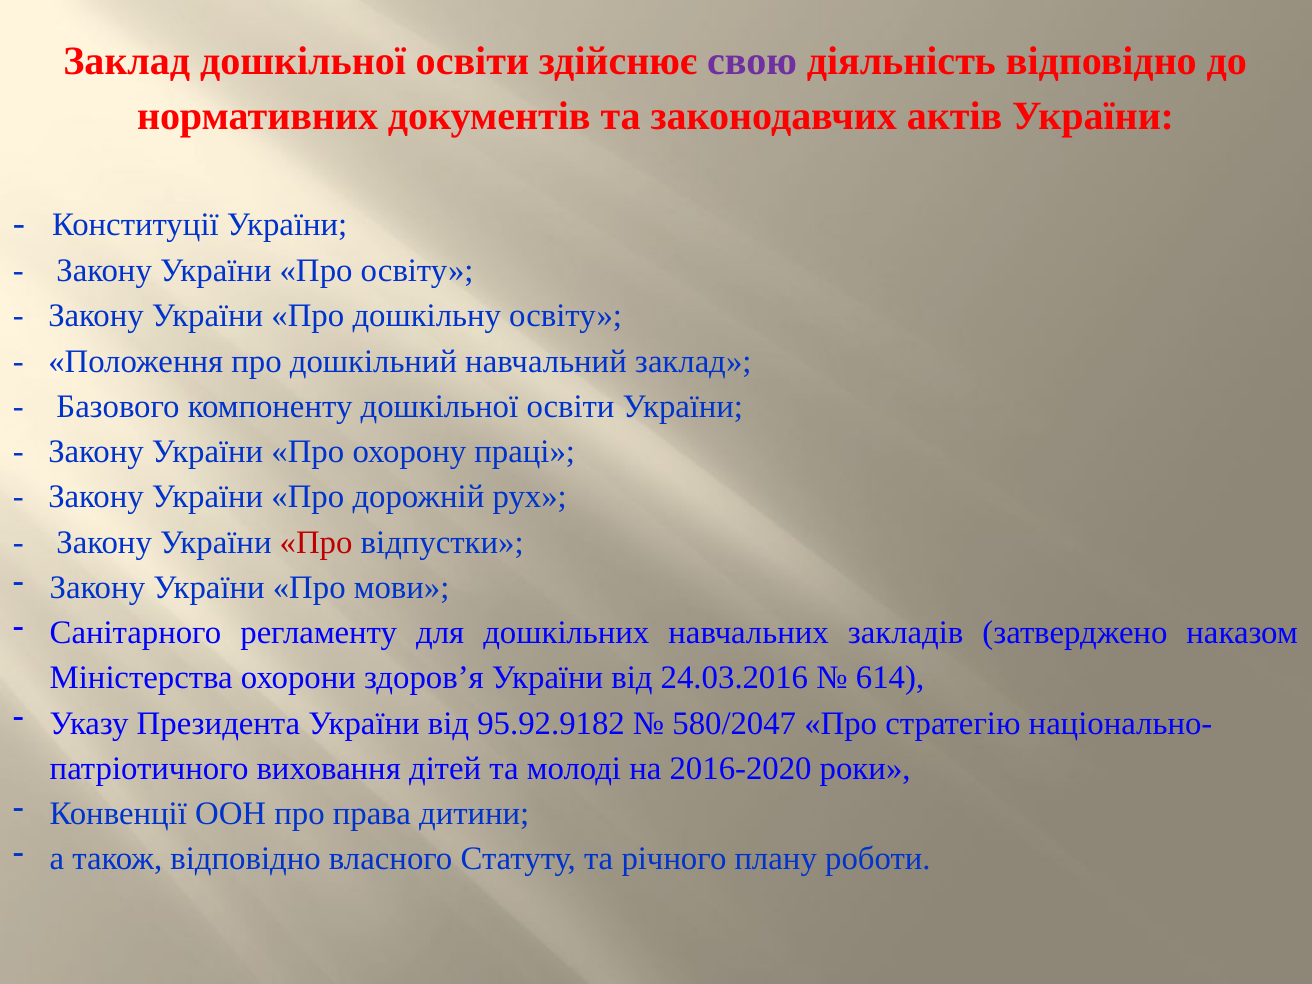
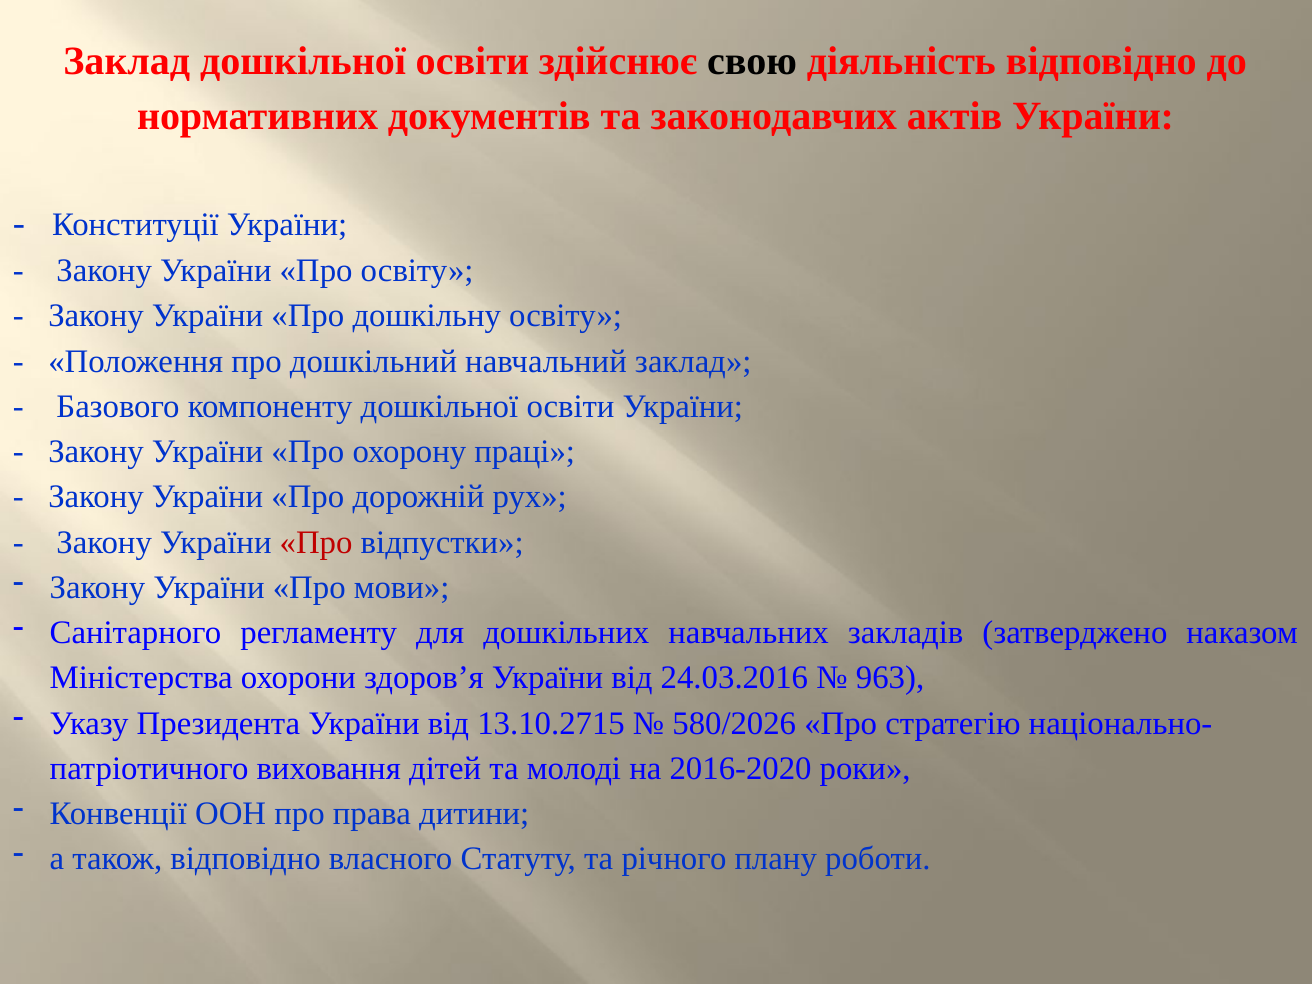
свою colour: purple -> black (752, 61)
614: 614 -> 963 (890, 678)
95.92.9182: 95.92.9182 -> 13.10.2715 (551, 723)
580/2047: 580/2047 -> 580/2026 (734, 723)
